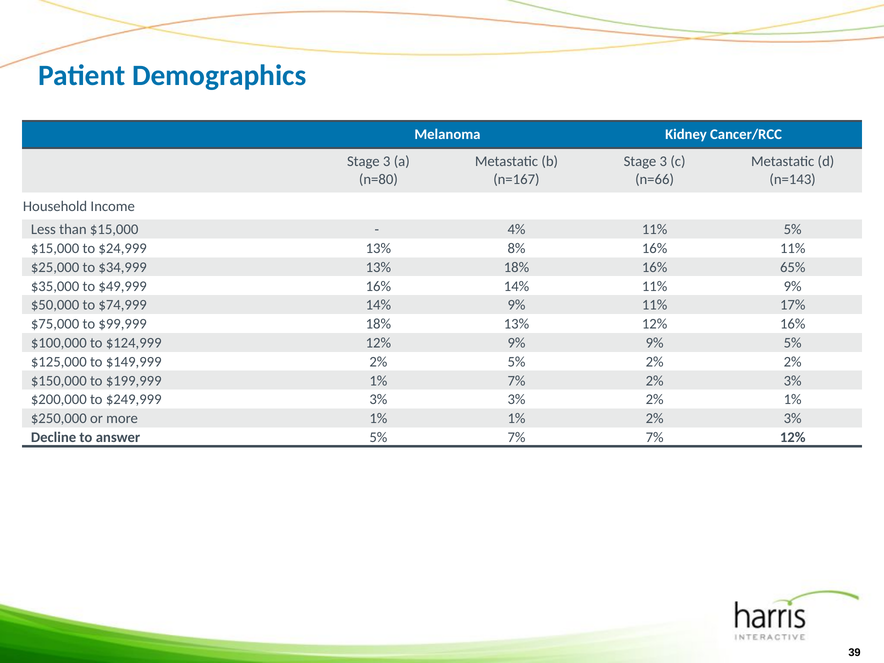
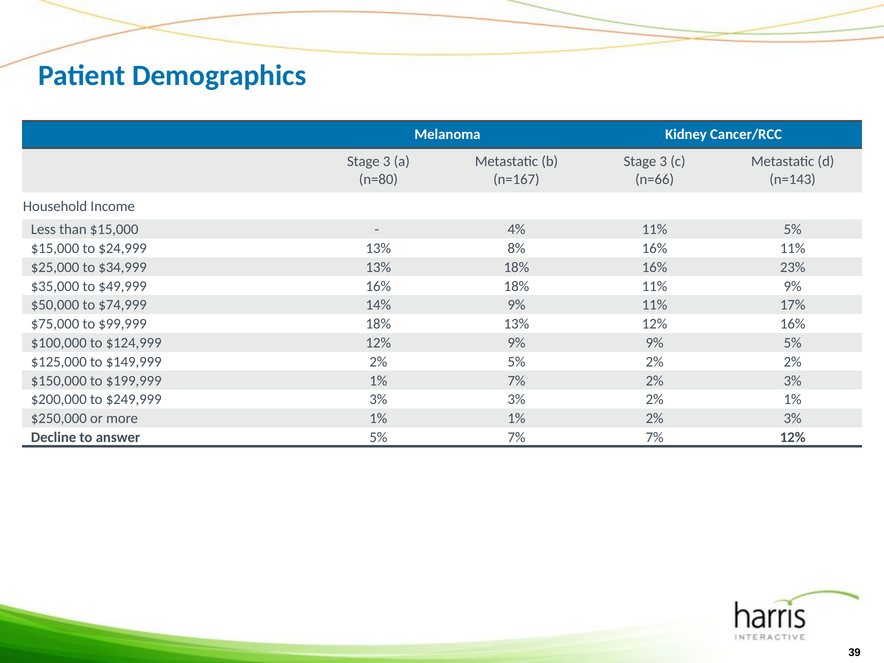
65%: 65% -> 23% (793, 267)
16% 14%: 14% -> 18% (517, 286)
